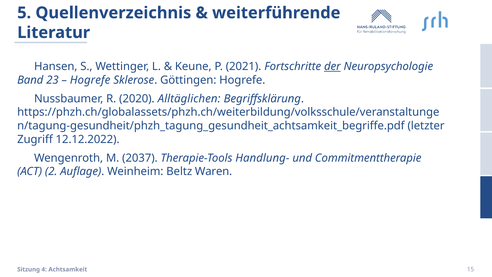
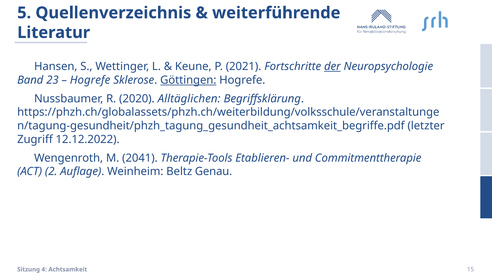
Göttingen underline: none -> present (188, 80)
2037: 2037 -> 2041 (140, 158)
Handlung-: Handlung- -> Etablieren- (262, 158)
Waren: Waren -> Genau (214, 171)
